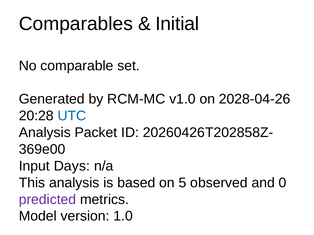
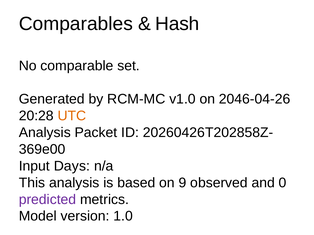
Initial: Initial -> Hash (177, 24)
2028-04-26: 2028-04-26 -> 2046-04-26 (255, 99)
UTC colour: blue -> orange (72, 116)
5: 5 -> 9 (182, 183)
